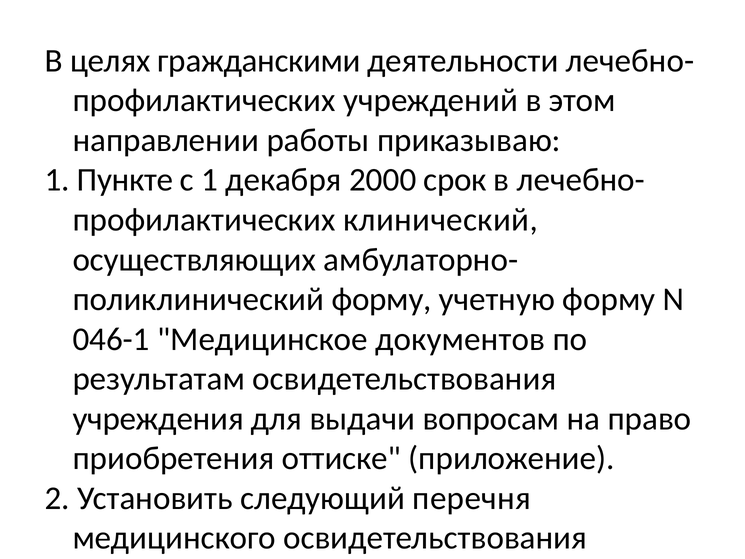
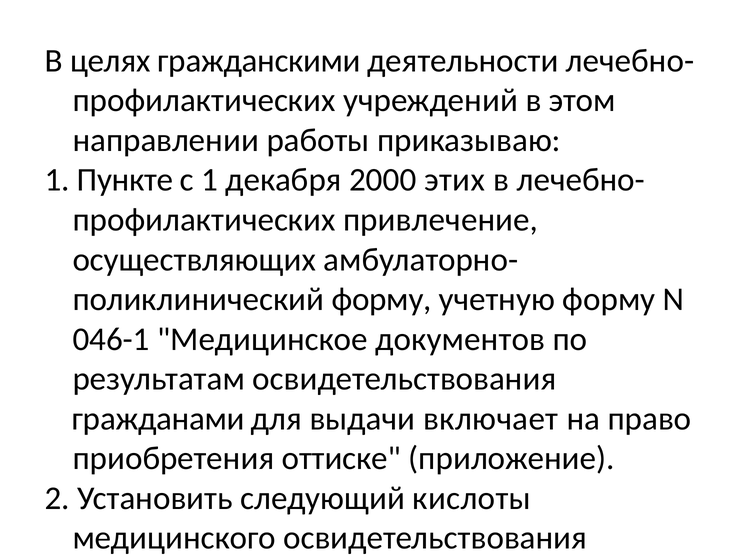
срок: срок -> этих (455, 180)
клинический: клинический -> привлечение (441, 220)
учреждения: учреждения -> гражданами (158, 418)
вопросам: вопросам -> включает (491, 418)
перечня: перечня -> кислоты (472, 498)
